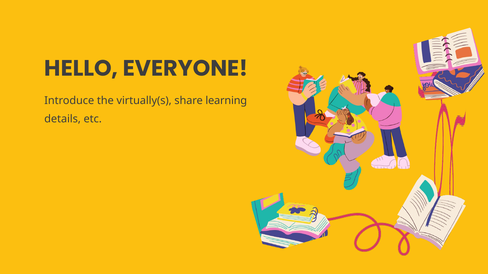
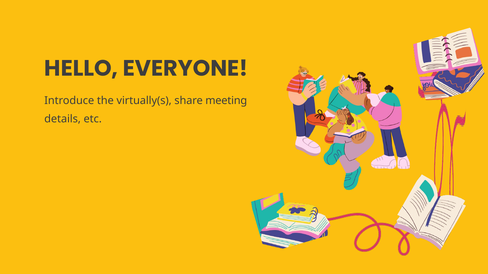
learning: learning -> meeting (226, 101)
